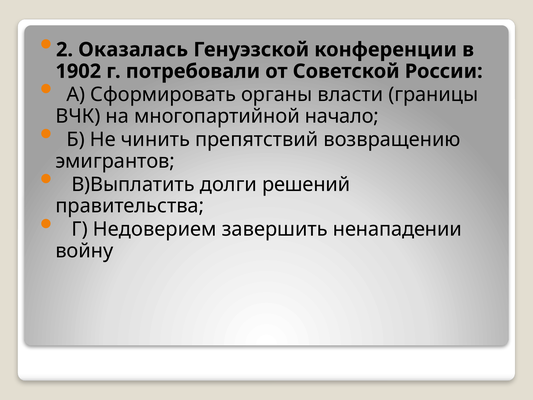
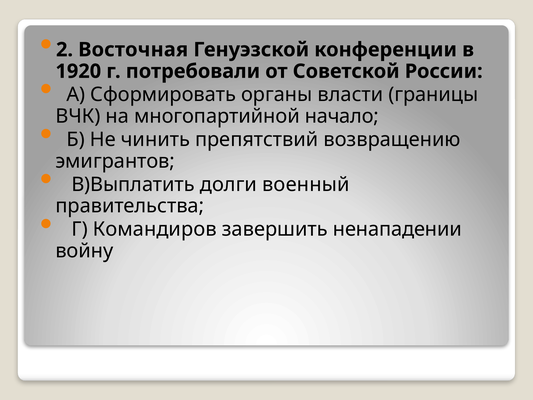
Оказалась: Оказалась -> Восточная (133, 50)
1902: 1902 -> 1920 (78, 71)
решений: решений -> военный (306, 184)
Недоверием: Недоверием -> Командиров (155, 229)
